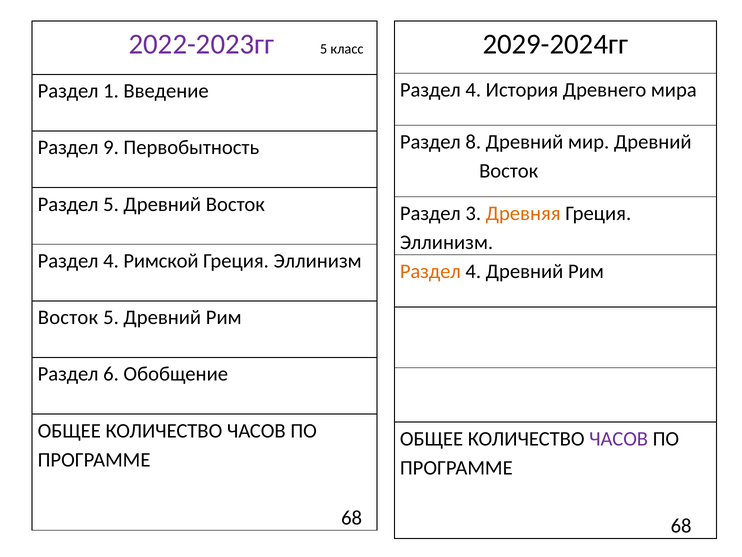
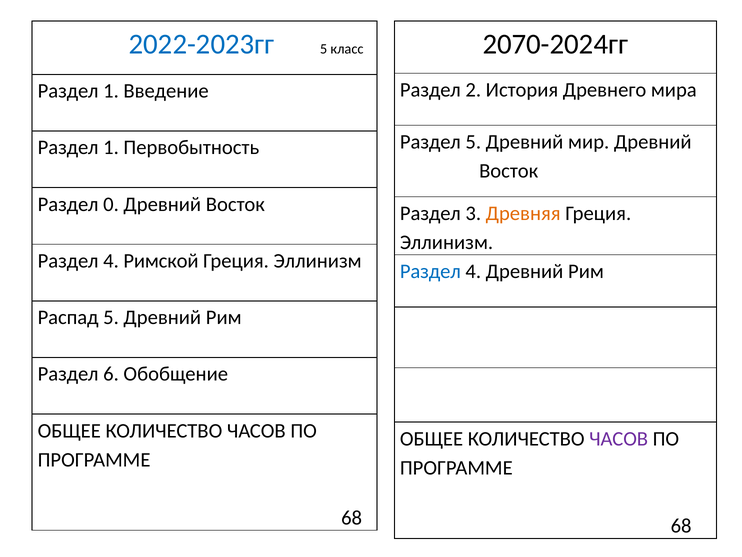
2022-2023гг colour: purple -> blue (202, 44)
2029-2024гг: 2029-2024гг -> 2070-2024гг (555, 44)
4: 4 -> 2 (473, 90)
Раздел 8: 8 -> 5 (473, 142)
9: 9 -> 1 (111, 148)
Раздел 5: 5 -> 0 (111, 204)
Раздел colour: orange -> blue (430, 271)
Восток: Восток -> Распад (68, 317)
